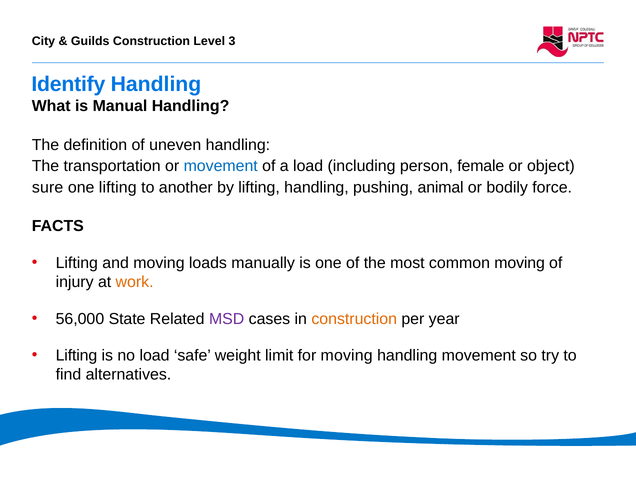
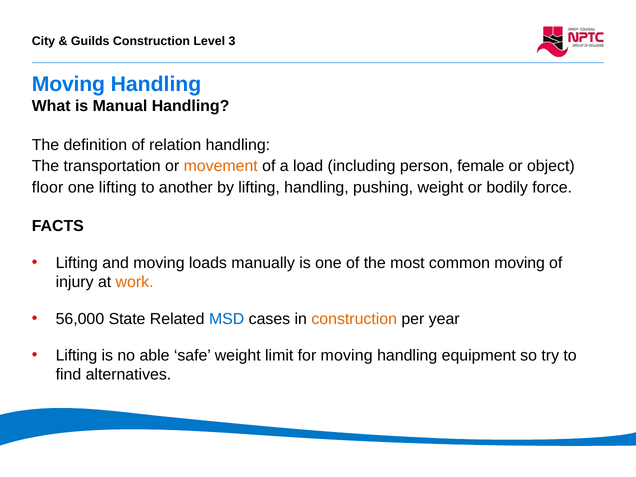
Identify: Identify -> Moving (68, 84)
uneven: uneven -> relation (175, 145)
movement colour: blue -> orange (221, 166)
sure: sure -> floor (48, 187)
pushing animal: animal -> weight (441, 187)
MSD colour: purple -> blue (227, 319)
no load: load -> able (155, 356)
handling movement: movement -> equipment (479, 356)
